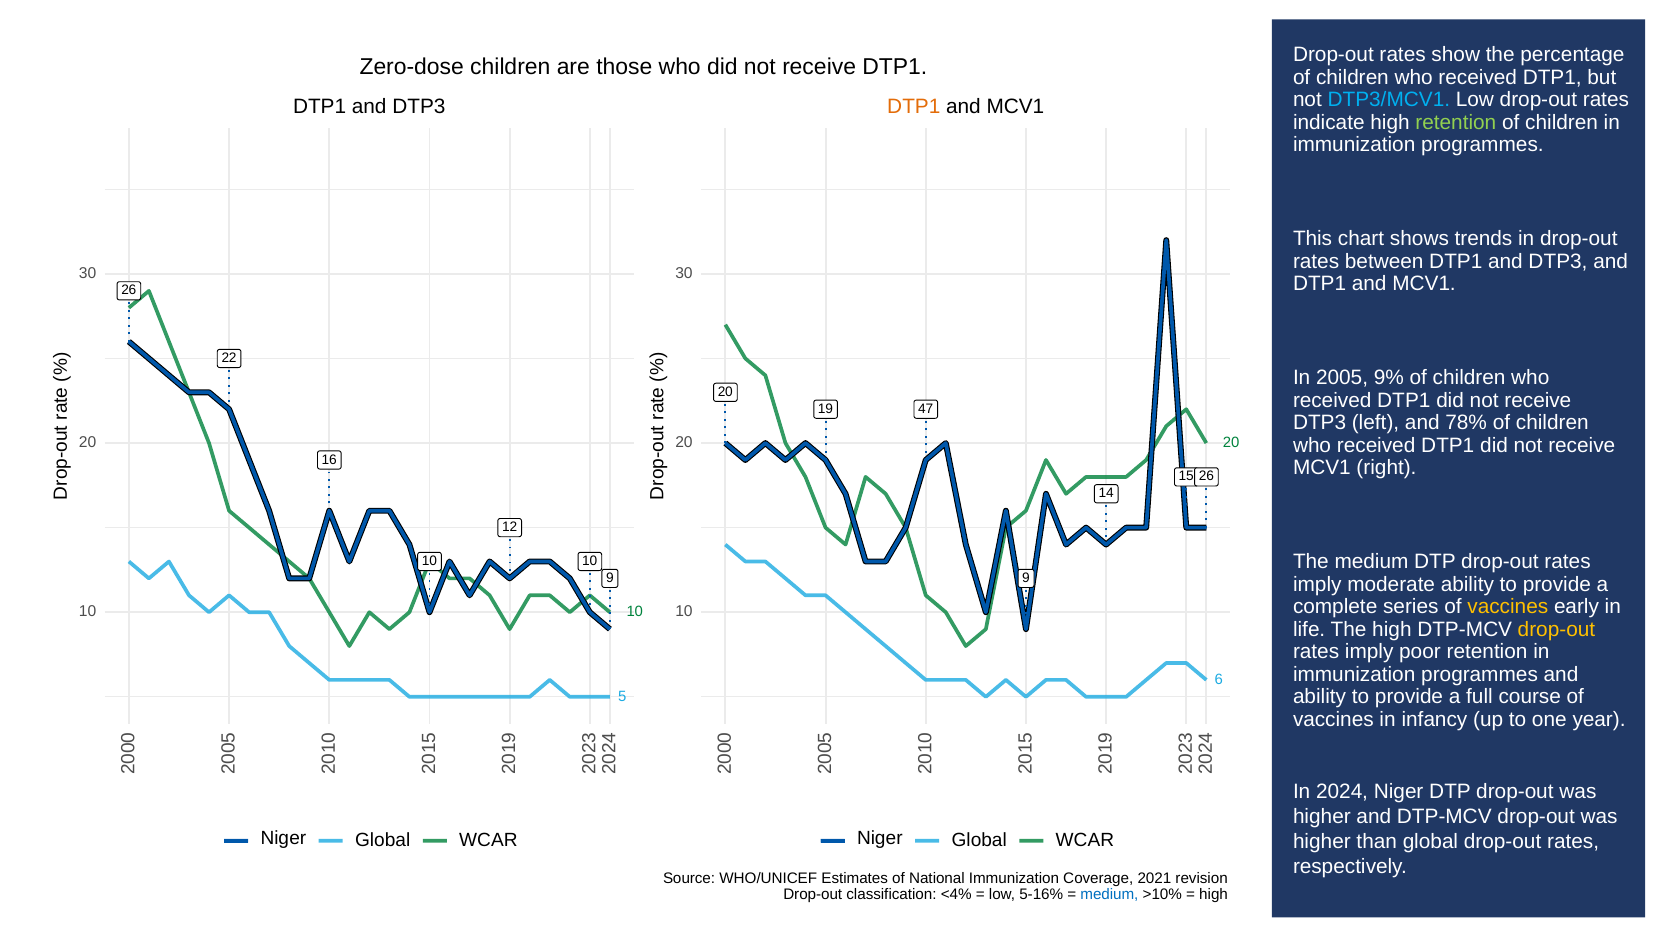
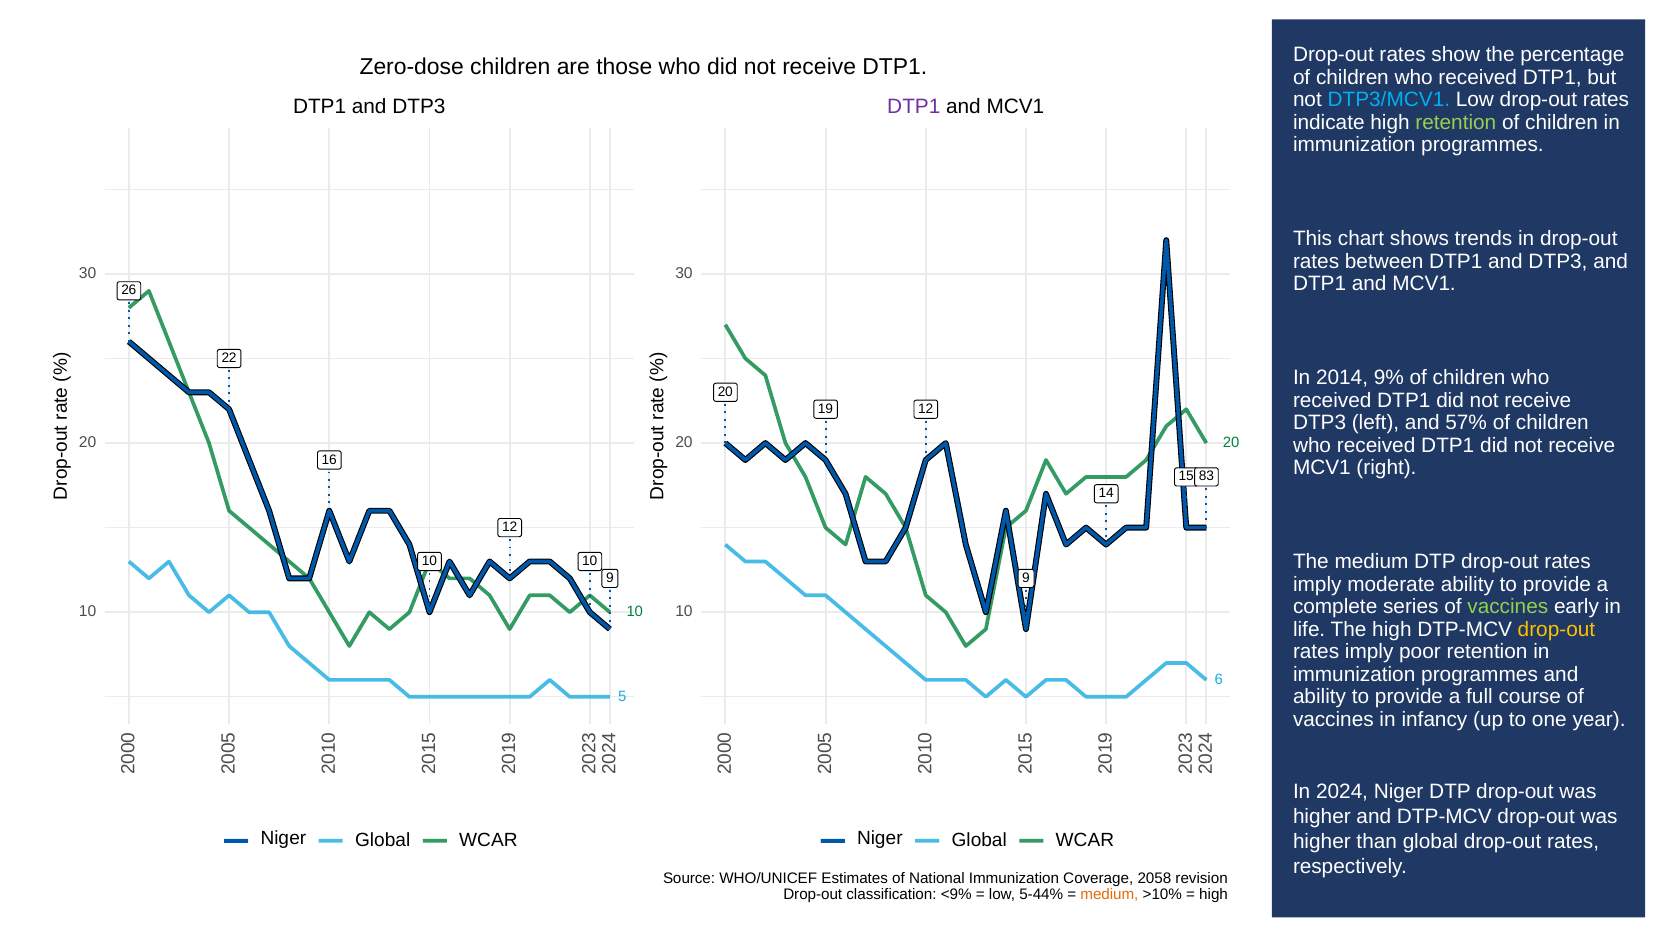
DTP1 colour: orange -> purple (914, 106)
2005: 2005 -> 2014 (1342, 378)
19 47: 47 -> 12 (926, 409)
78%: 78% -> 57% (1466, 423)
15 26: 26 -> 83 (1206, 477)
vaccines colour: yellow -> light green (1508, 607)
2021: 2021 -> 2058 (1154, 878)
<4%: <4% -> <9% (956, 895)
5-16%: 5-16% -> 5-44% (1041, 895)
medium colour: blue -> orange (1109, 895)
